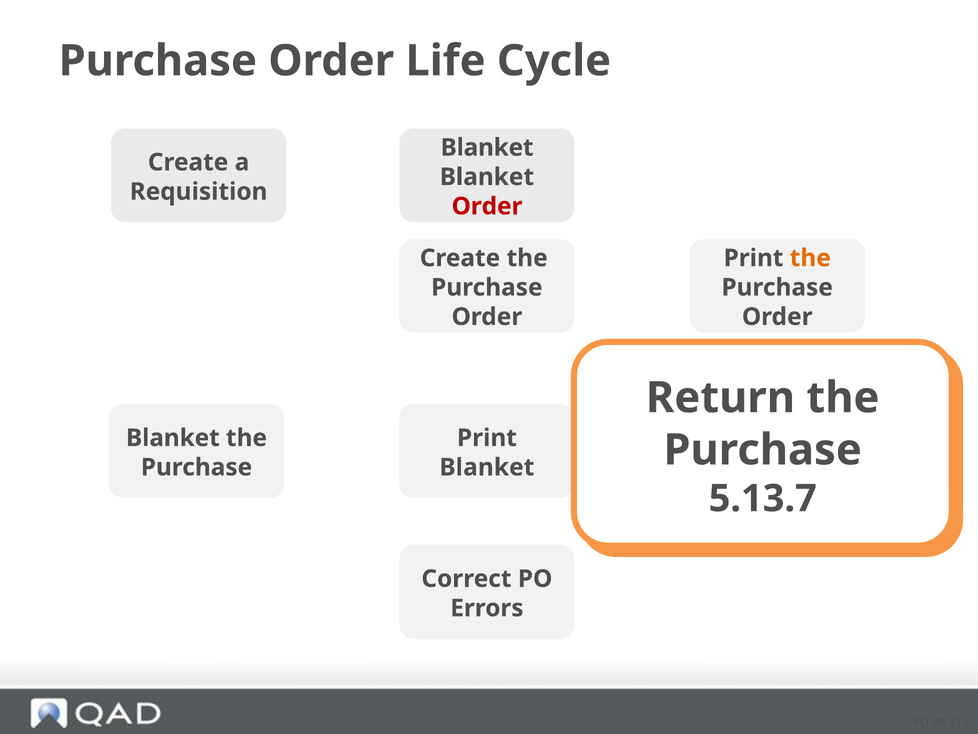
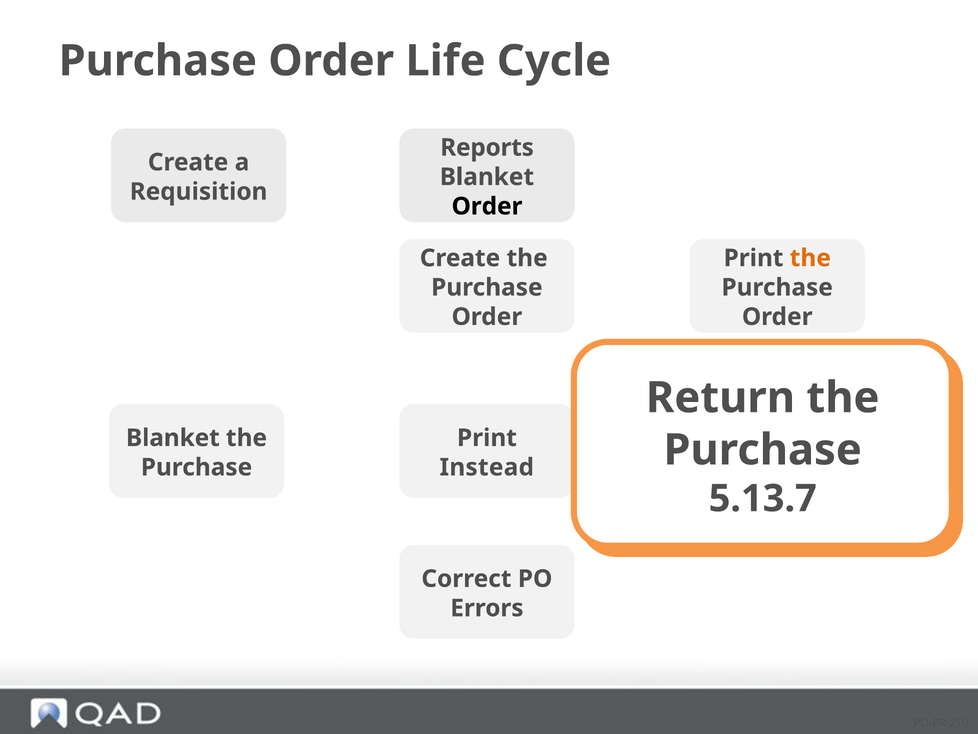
Blanket: Blanket -> Reports (487, 148)
Order colour: red -> black (487, 206)
Blanket: Blanket -> Instead (487, 467)
